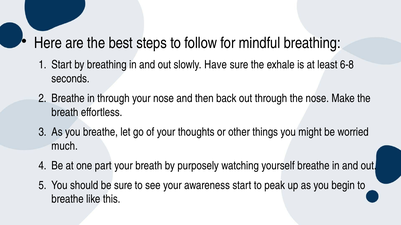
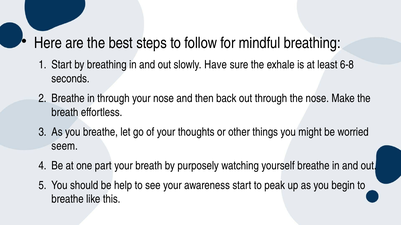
much: much -> seem (65, 146)
be sure: sure -> help (123, 186)
